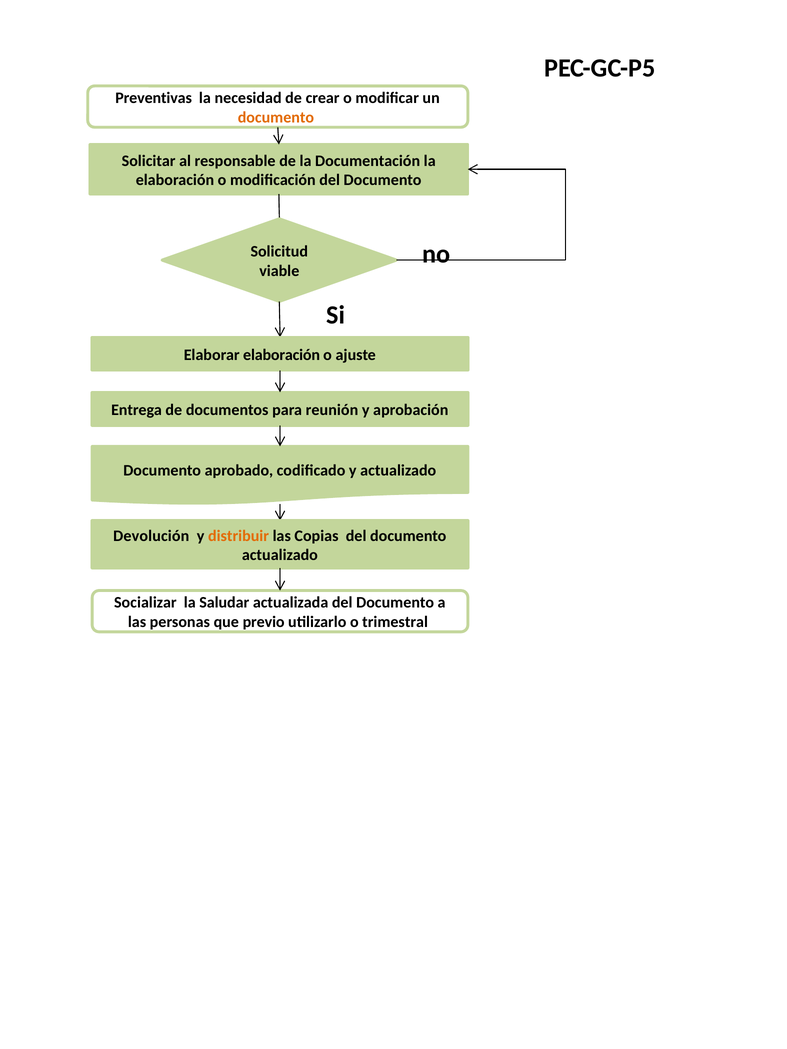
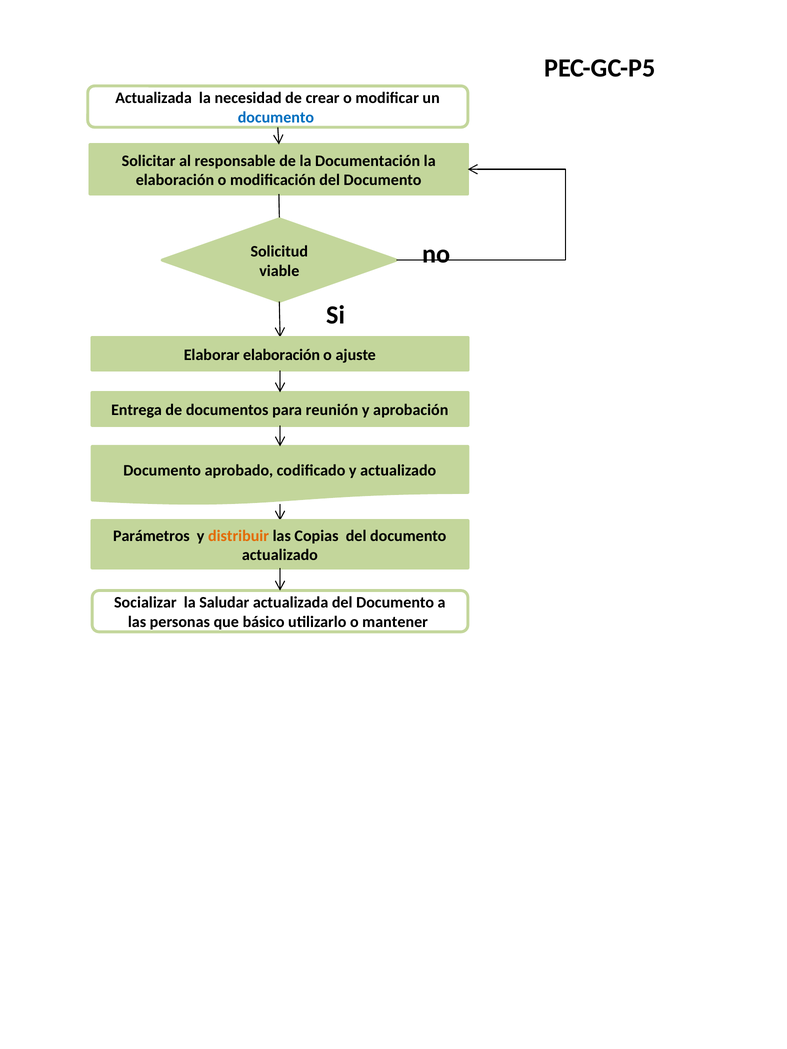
Preventivas: Preventivas -> Actualizada (154, 98)
documento colour: orange -> blue (276, 117)
Devolución: Devolución -> Parámetros (151, 536)
previo: previo -> básico (264, 622)
trimestral: trimestral -> mantener (395, 622)
